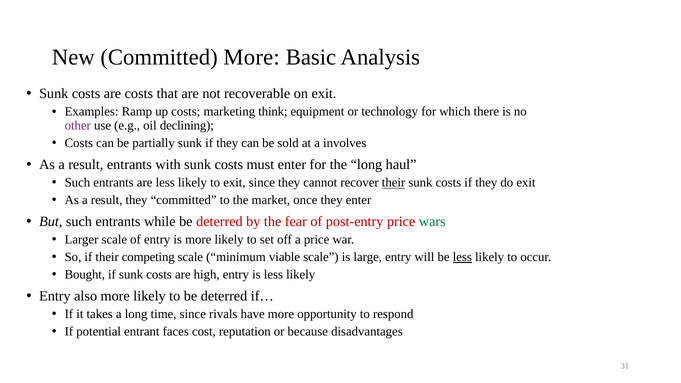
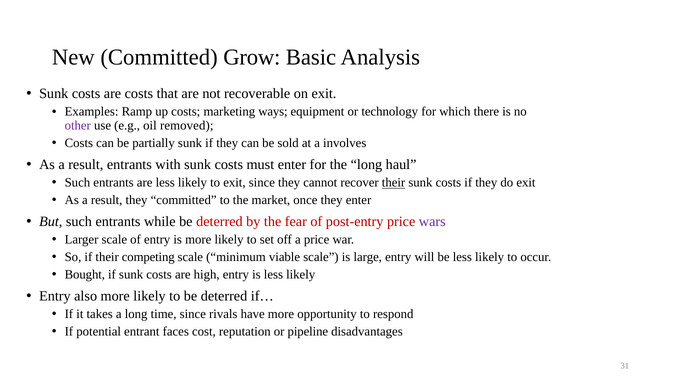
Committed More: More -> Grow (252, 57)
think: think -> ways (273, 112)
declining: declining -> removed (187, 126)
wars colour: green -> purple (432, 222)
less underline: present -> none (462, 257)
because: because -> pipeline (308, 332)
